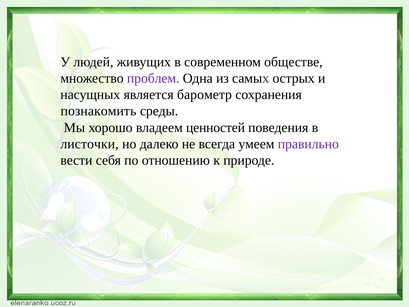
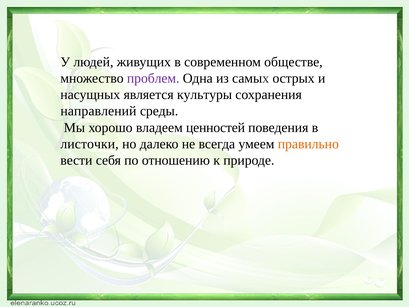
барометр: барометр -> культуры (205, 95)
познакомить: познакомить -> направлений (98, 111)
правильно colour: purple -> orange (308, 144)
